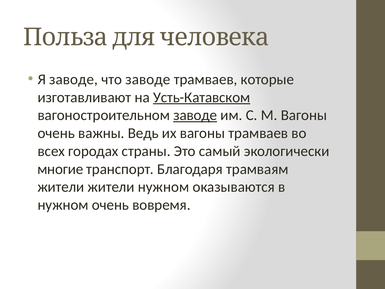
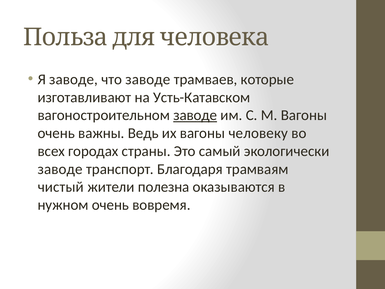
Усть-Катавском underline: present -> none (202, 97)
вагоны трамваев: трамваев -> человеку (258, 133)
многие: многие -> заводе (60, 169)
жители: жители -> чистый (61, 187)
жители нужном: нужном -> полезна (164, 187)
